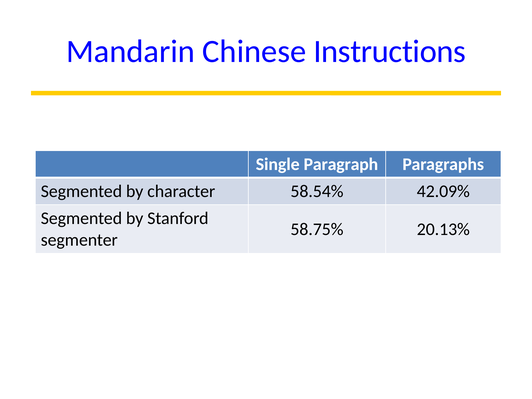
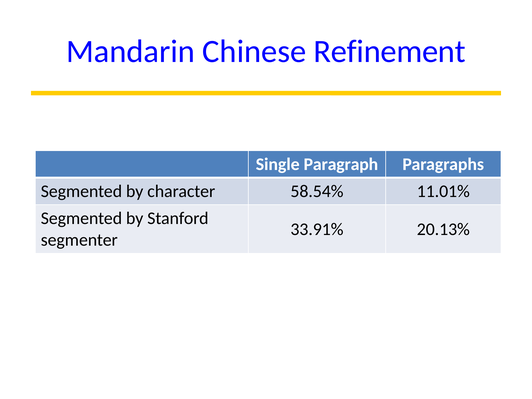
Instructions: Instructions -> Refinement (390, 51)
42.09%: 42.09% -> 11.01% (443, 191)
58.75%: 58.75% -> 33.91% (317, 229)
